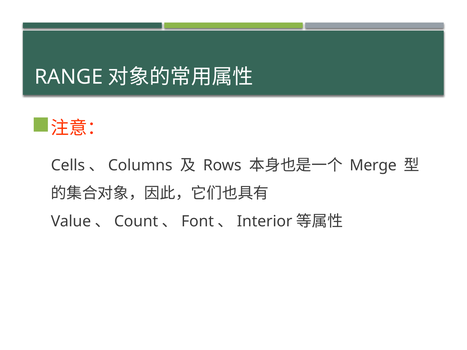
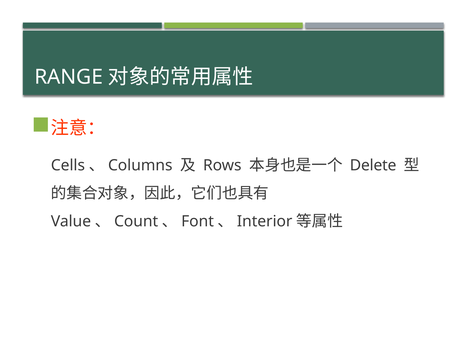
Merge: Merge -> Delete (373, 165)
